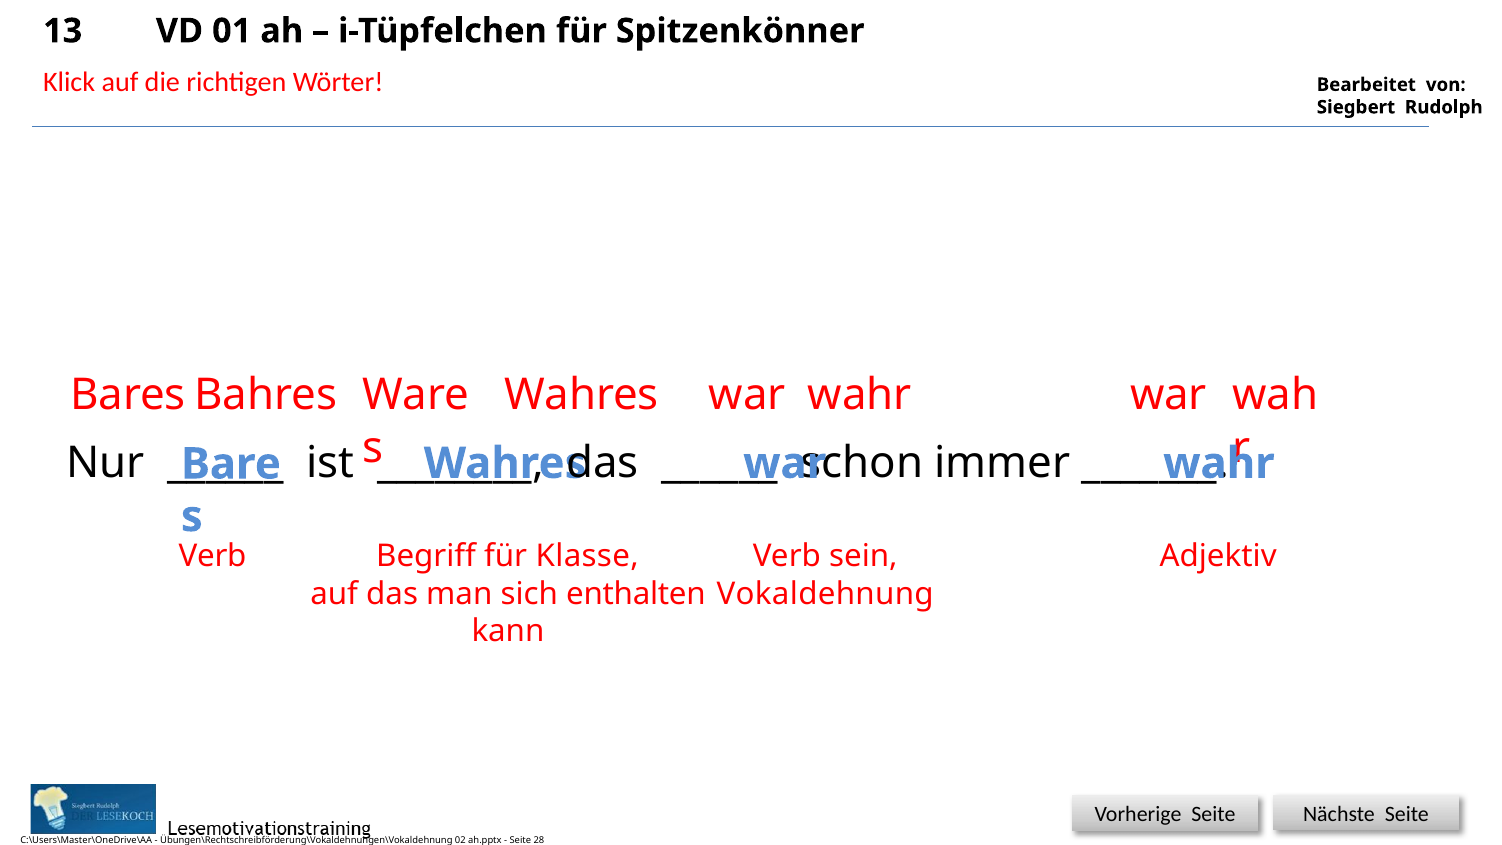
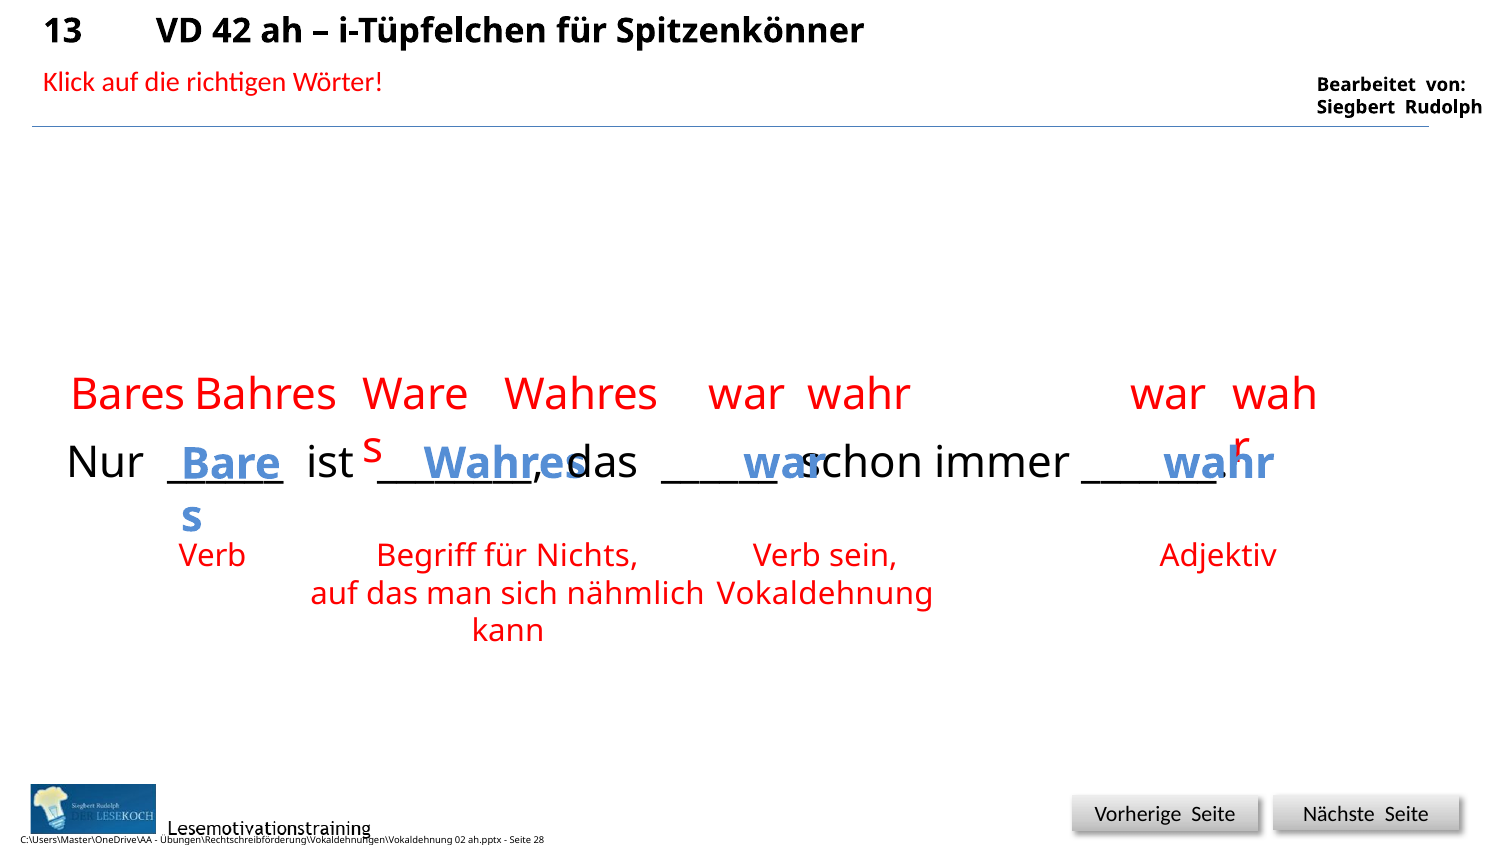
01: 01 -> 42 (232, 31)
Klasse: Klasse -> Nichts (587, 556)
enthalten: enthalten -> nähmlich (636, 594)
